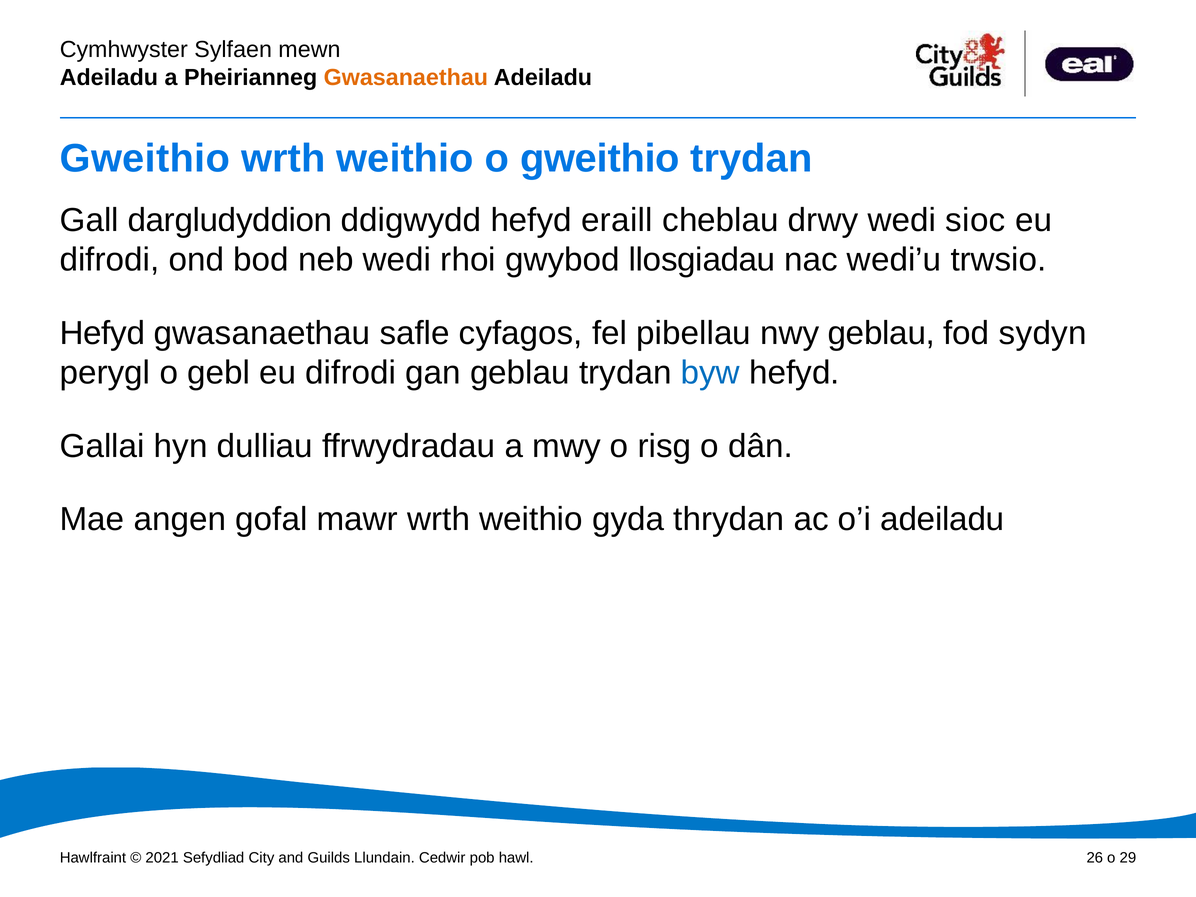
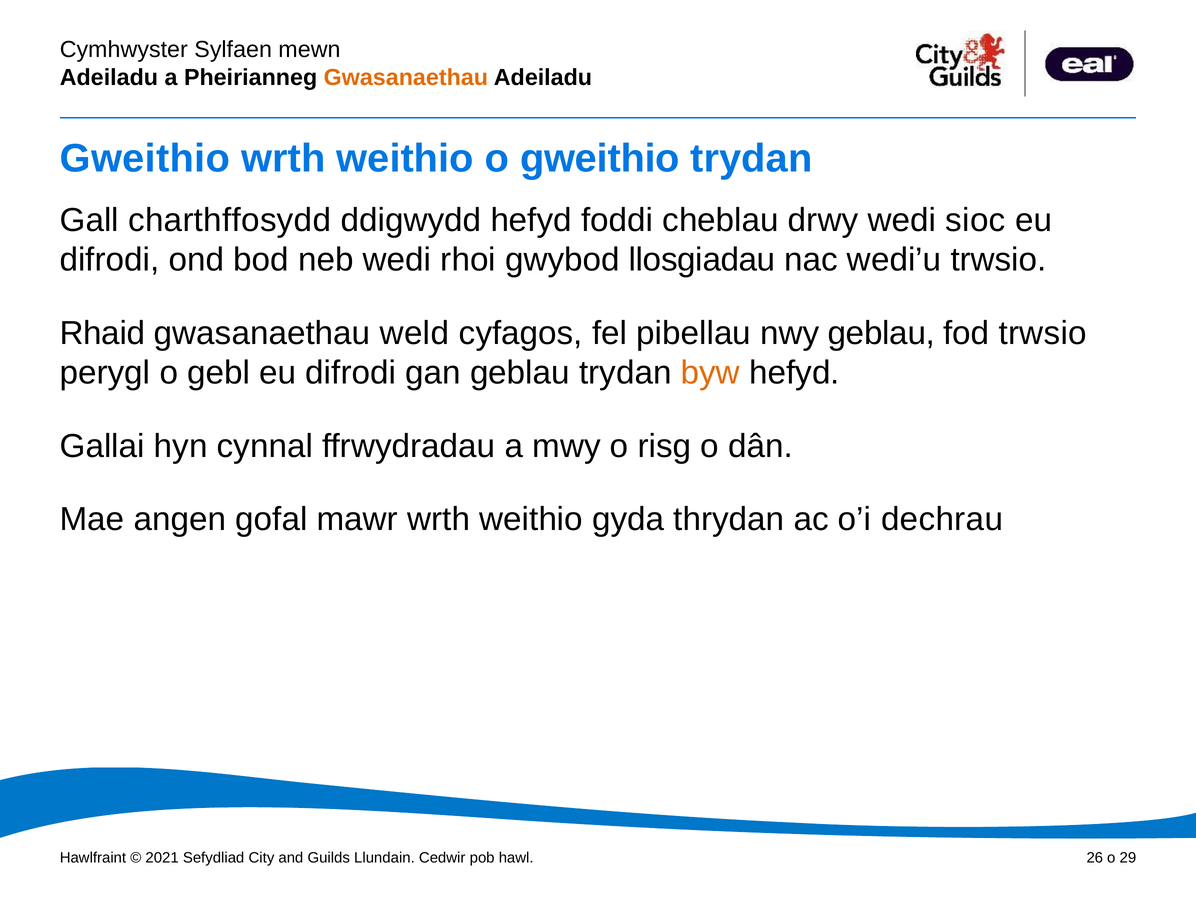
dargludyddion: dargludyddion -> charthffosydd (230, 220)
eraill: eraill -> foddi (617, 220)
Hefyd: Hefyd -> Rhaid (102, 333)
safle: safle -> weld (414, 333)
fod sydyn: sydyn -> trwsio (1043, 333)
byw colour: blue -> orange (710, 373)
dulliau: dulliau -> cynnal (265, 446)
o’i adeiladu: adeiladu -> dechrau (942, 519)
